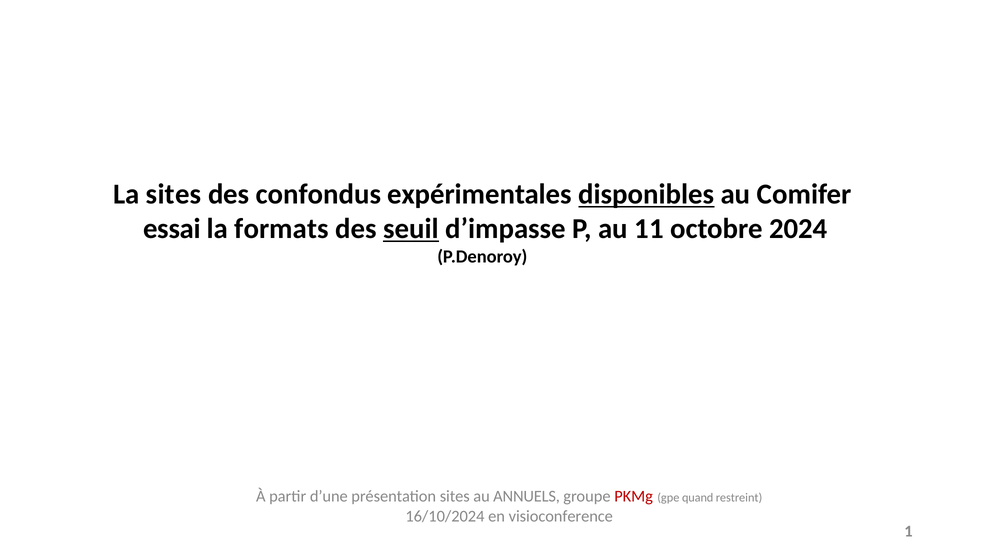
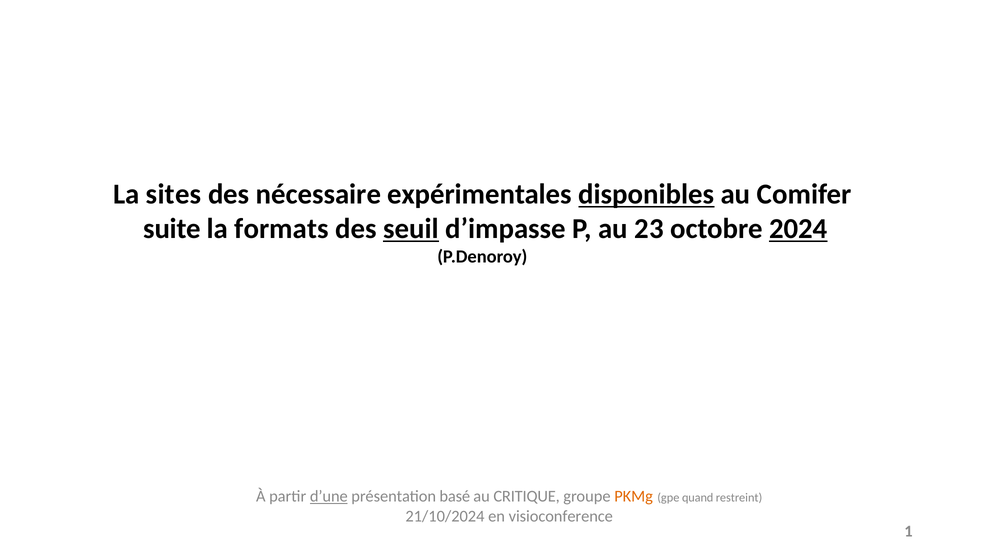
confondus: confondus -> nécessaire (318, 194)
essai: essai -> suite (172, 229)
11: 11 -> 23 (649, 229)
2024 underline: none -> present (798, 229)
d’une underline: none -> present (329, 496)
présentation sites: sites -> basé (455, 496)
ANNUELS: ANNUELS -> CRITIQUE (527, 496)
PKMg colour: red -> orange (634, 496)
16/10/2024: 16/10/2024 -> 21/10/2024 (445, 516)
